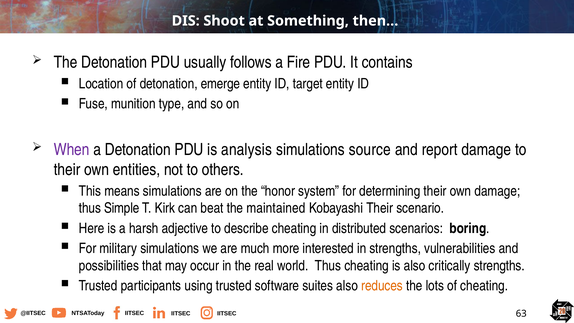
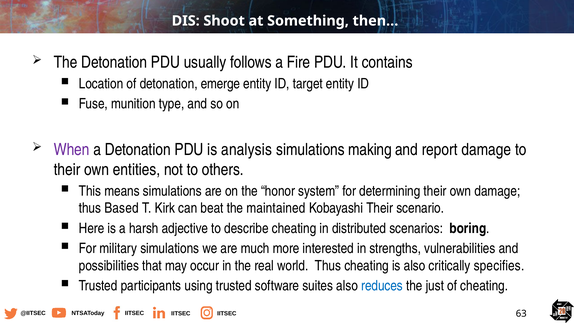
source: source -> making (370, 149)
Simple: Simple -> Based (122, 208)
critically strengths: strengths -> specifies (499, 266)
reduces colour: orange -> blue (382, 286)
lots: lots -> just (435, 286)
